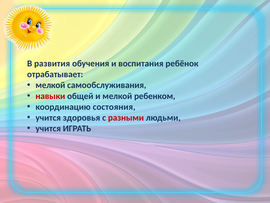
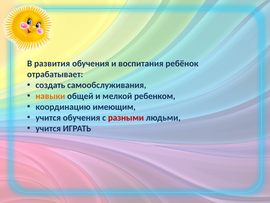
мелкой: мелкой -> создать (50, 85)
навыки colour: red -> orange (50, 96)
состояния: состояния -> имеющим (114, 107)
учится здоровья: здоровья -> обучения (82, 117)
